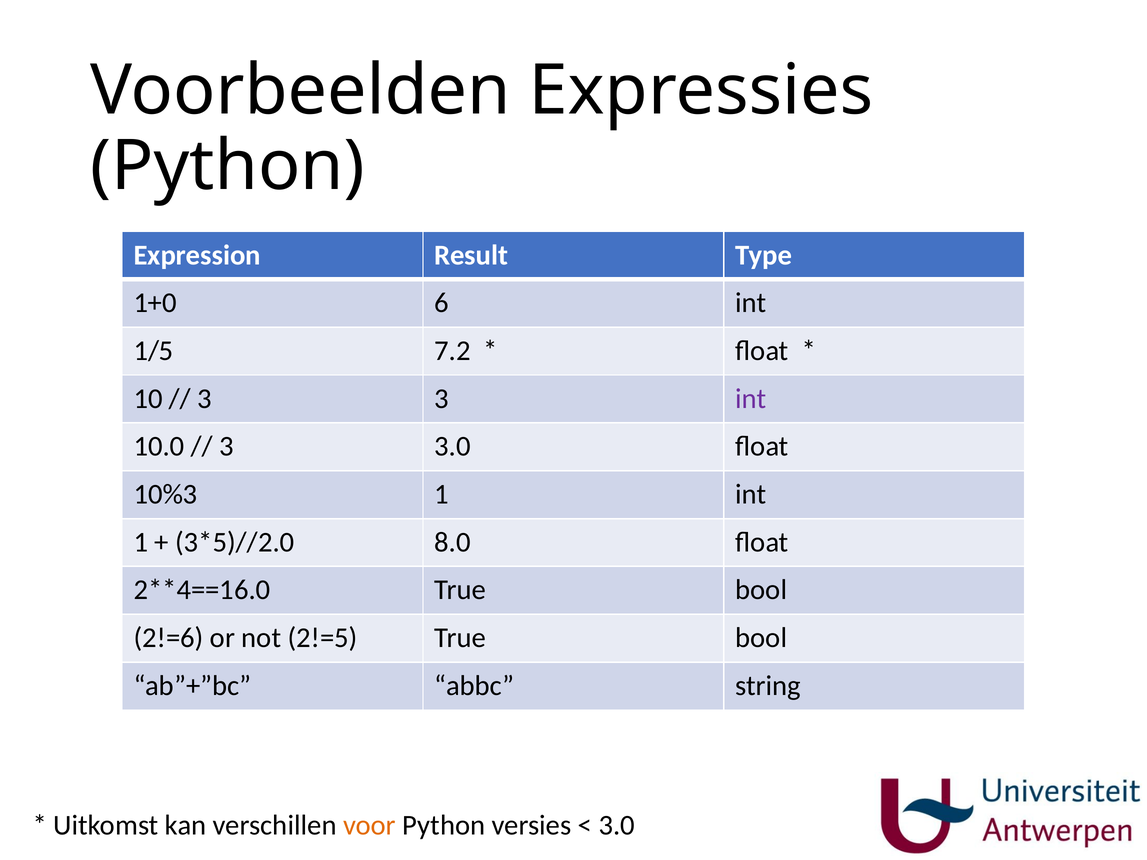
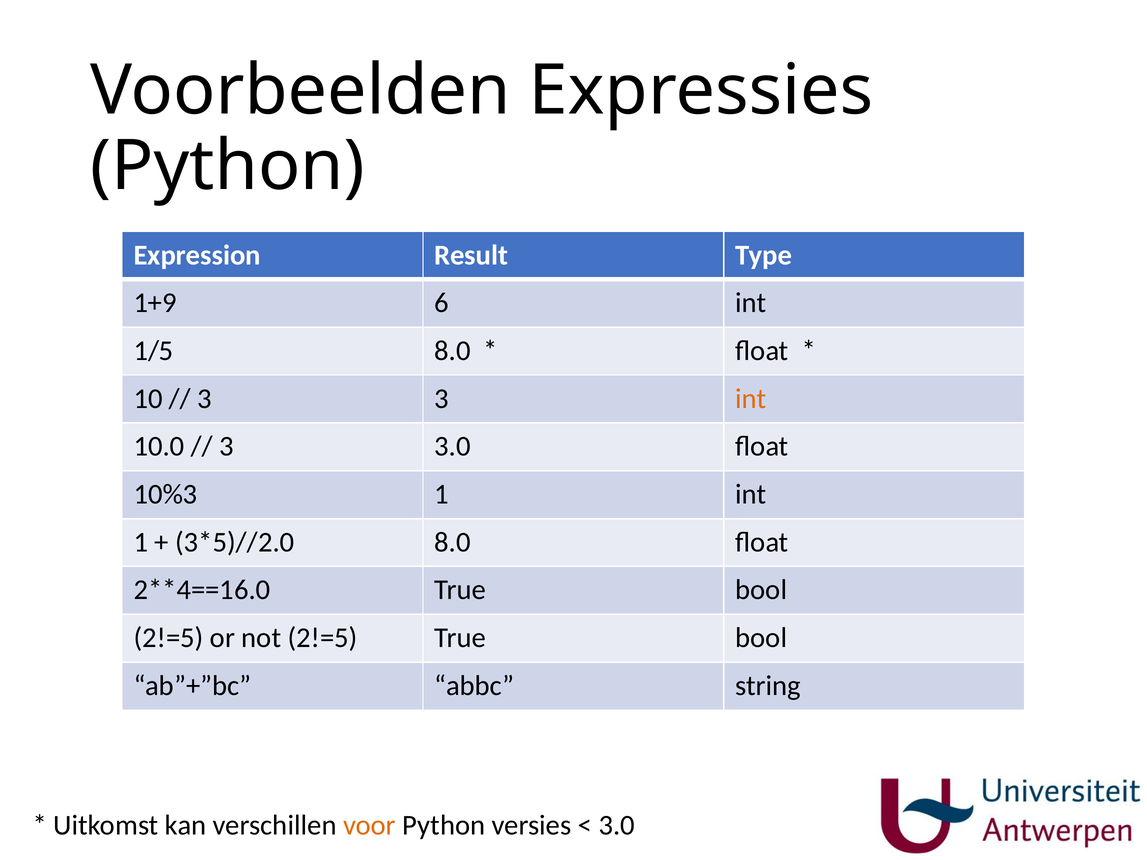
1+0: 1+0 -> 1+9 (155, 303)
1/5 7.2: 7.2 -> 8.0 (453, 351)
int colour: purple -> orange (751, 399)
2!=6: 2!=6 -> 2!=5 (169, 638)
